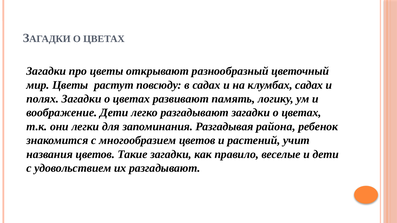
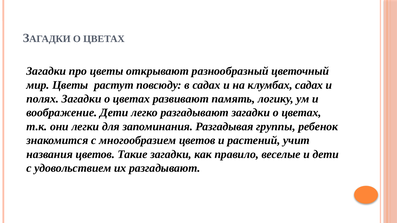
района: района -> группы (276, 127)
